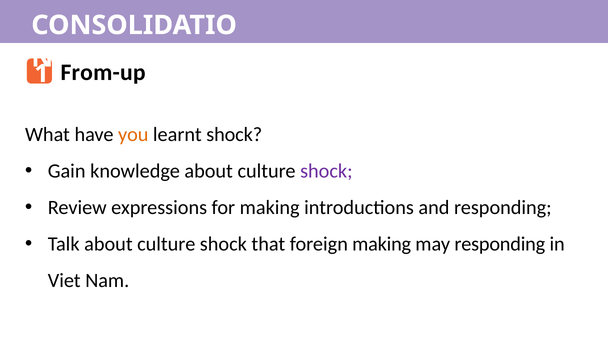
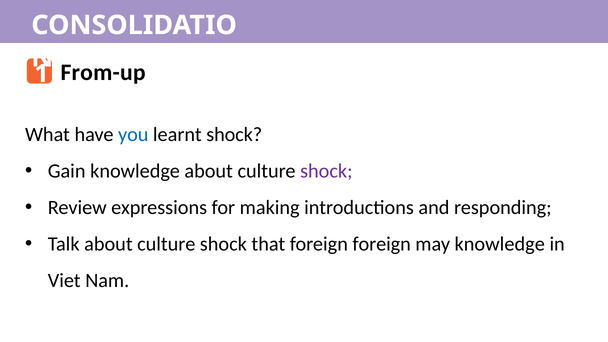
you colour: orange -> blue (133, 135)
foreign making: making -> foreign (382, 244)
may responding: responding -> knowledge (500, 244)
